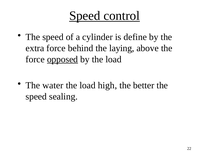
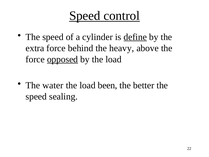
define underline: none -> present (135, 37)
laying: laying -> heavy (122, 48)
high: high -> been (108, 85)
